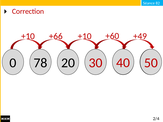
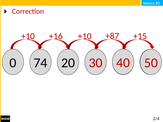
+60: +60 -> +87 (112, 36)
+66: +66 -> +16 (56, 36)
+49: +49 -> +15 (140, 36)
78: 78 -> 74 (40, 63)
